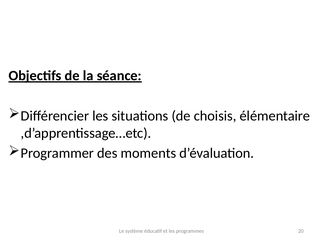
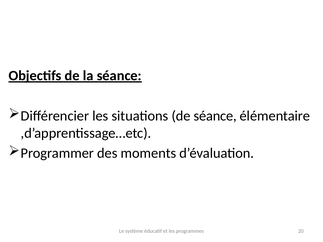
de choisis: choisis -> séance (215, 116)
